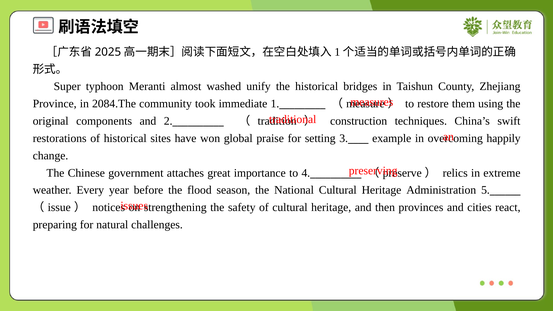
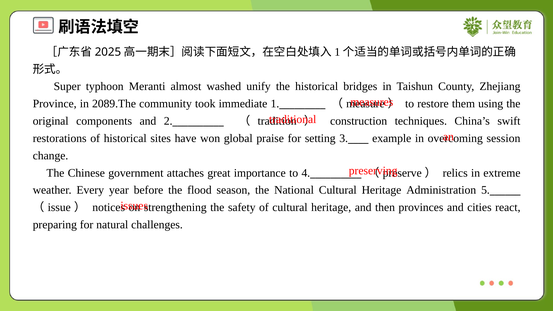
2084.The: 2084.The -> 2089.The (114, 104)
happily: happily -> session (503, 138)
